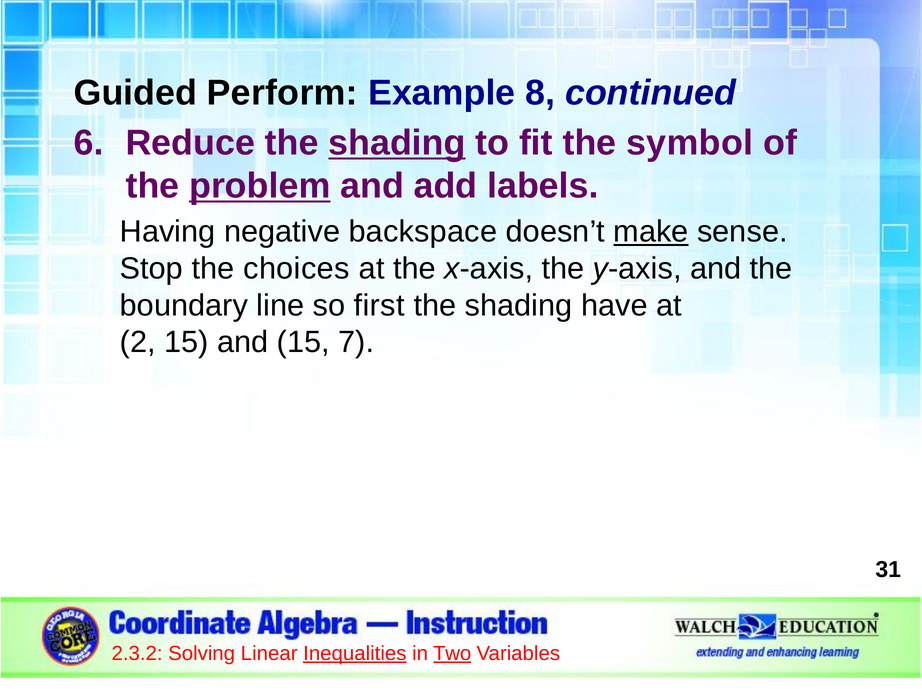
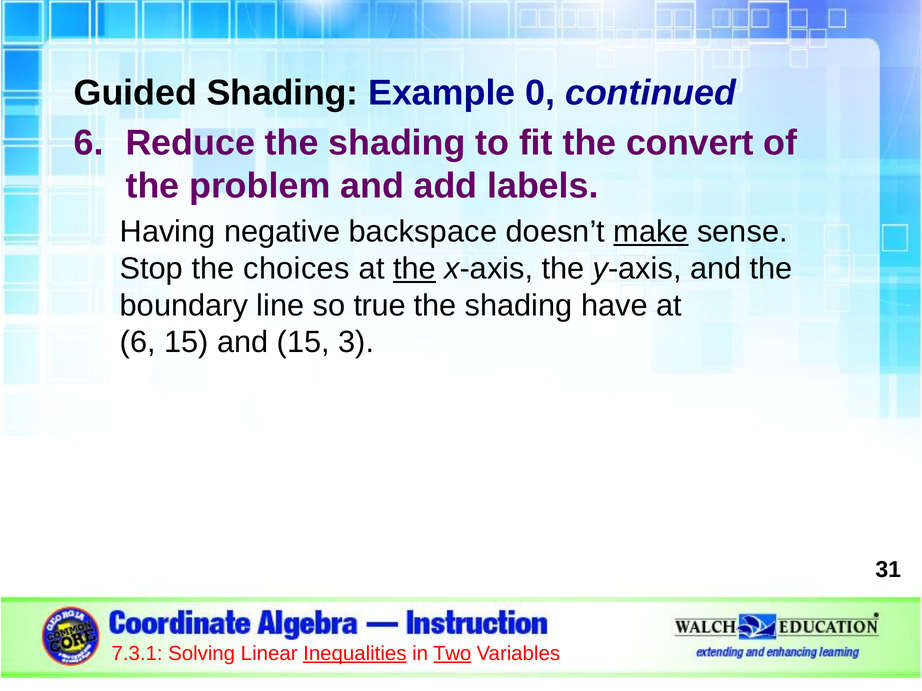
Guided Perform: Perform -> Shading (283, 93)
8: 8 -> 0 (540, 93)
shading underline: present -> none (397, 143)
symbol: symbol -> convert (690, 143)
problem underline: present -> none (260, 186)
the underline: none -> present (414, 269)
first: first -> true (380, 306)
2: 2 -> 6 (138, 343)
7: 7 -> 3 (356, 343)
2.3.2: 2.3.2 -> 7.3.1 (137, 654)
